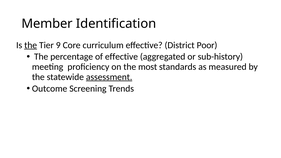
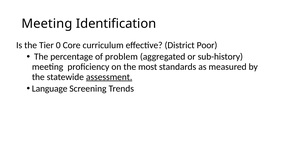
Member: Member -> Meeting (47, 24)
the underline: present -> none (31, 45)
9: 9 -> 0 (58, 45)
of effective: effective -> problem (121, 57)
Outcome: Outcome -> Language (50, 89)
